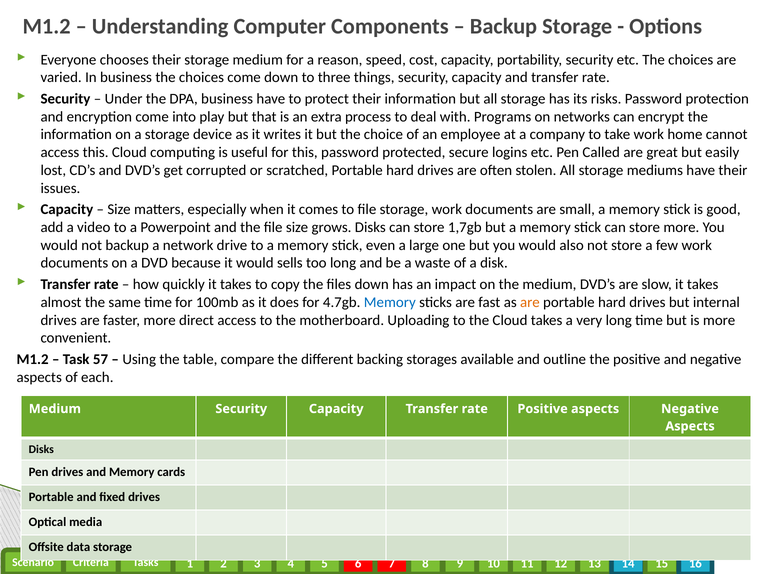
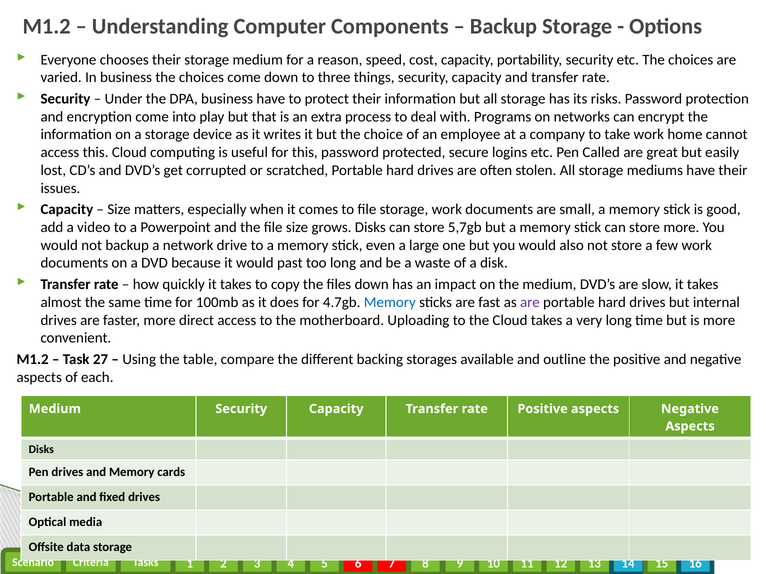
1,7gb: 1,7gb -> 5,7gb (465, 228)
sells: sells -> past (290, 263)
are colour: orange -> purple (530, 303)
57: 57 -> 27 (101, 360)
